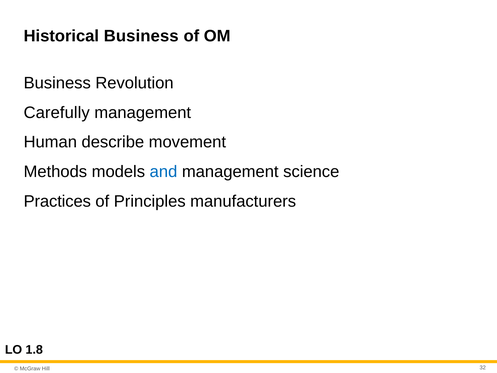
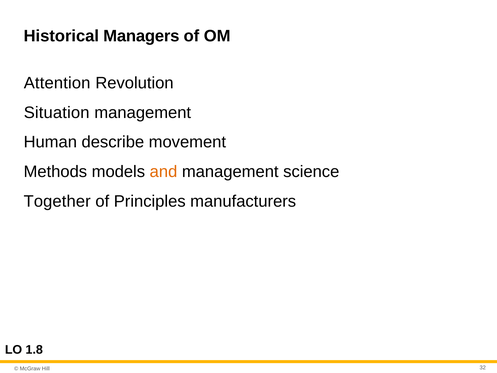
Historical Business: Business -> Managers (141, 36)
Business: Business -> Attention (57, 83)
Carefully: Carefully -> Situation (57, 113)
and colour: blue -> orange (163, 172)
Practices: Practices -> Together (57, 201)
